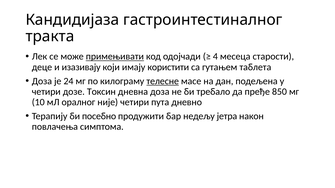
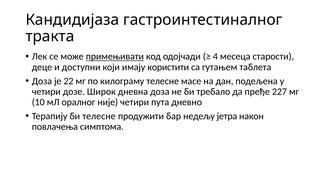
изазивају: изазивају -> доступни (81, 67)
24: 24 -> 22 (68, 81)
телесне underline: present -> none (163, 81)
Токсин: Токсин -> Широк (101, 92)
850: 850 -> 227 (279, 92)
би посебно: посебно -> телесне (99, 116)
